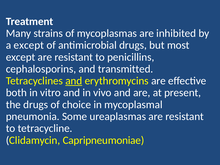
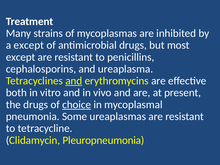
transmitted: transmitted -> ureaplasma (126, 69)
choice underline: none -> present (77, 105)
Capripneumoniae: Capripneumoniae -> Pleuropneumonia (103, 140)
